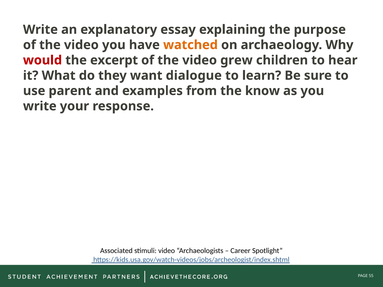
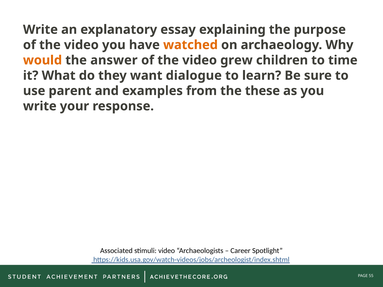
would colour: red -> orange (43, 60)
excerpt: excerpt -> answer (114, 60)
hear: hear -> time (343, 60)
know: know -> these (262, 91)
